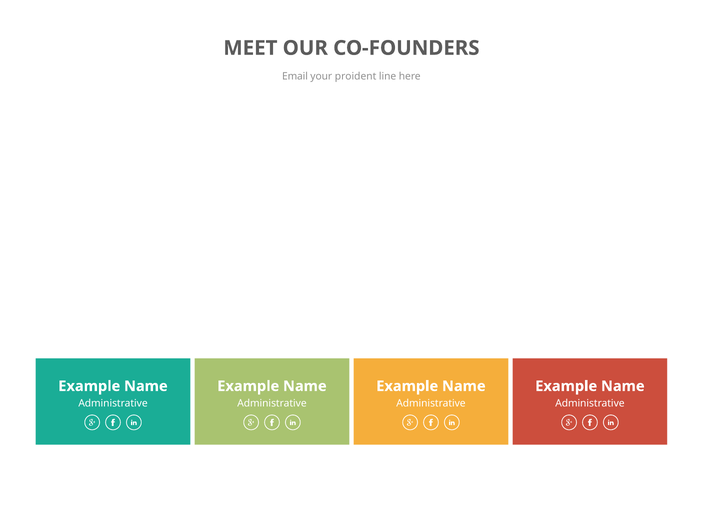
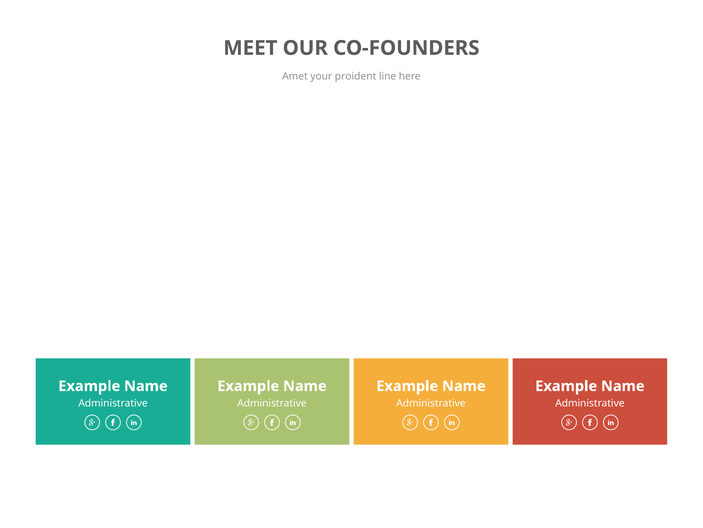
Email: Email -> Amet (295, 76)
